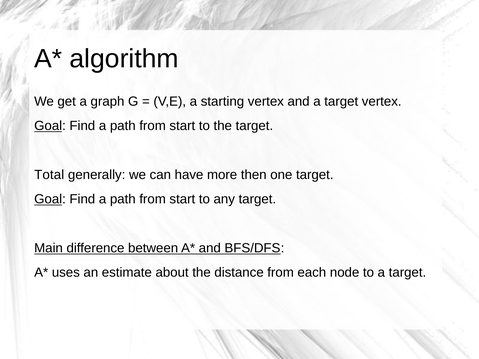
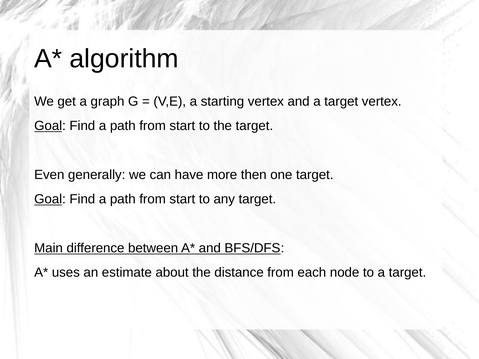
Total: Total -> Even (49, 175)
